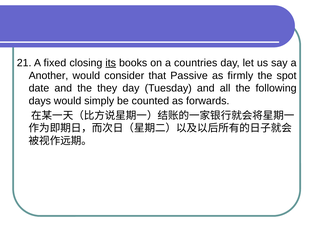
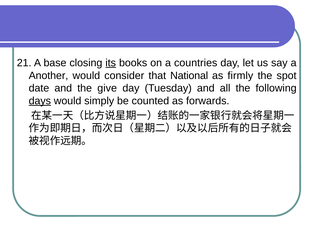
fixed: fixed -> base (55, 63)
Passive: Passive -> National (189, 76)
they: they -> give (107, 88)
days underline: none -> present (40, 101)
